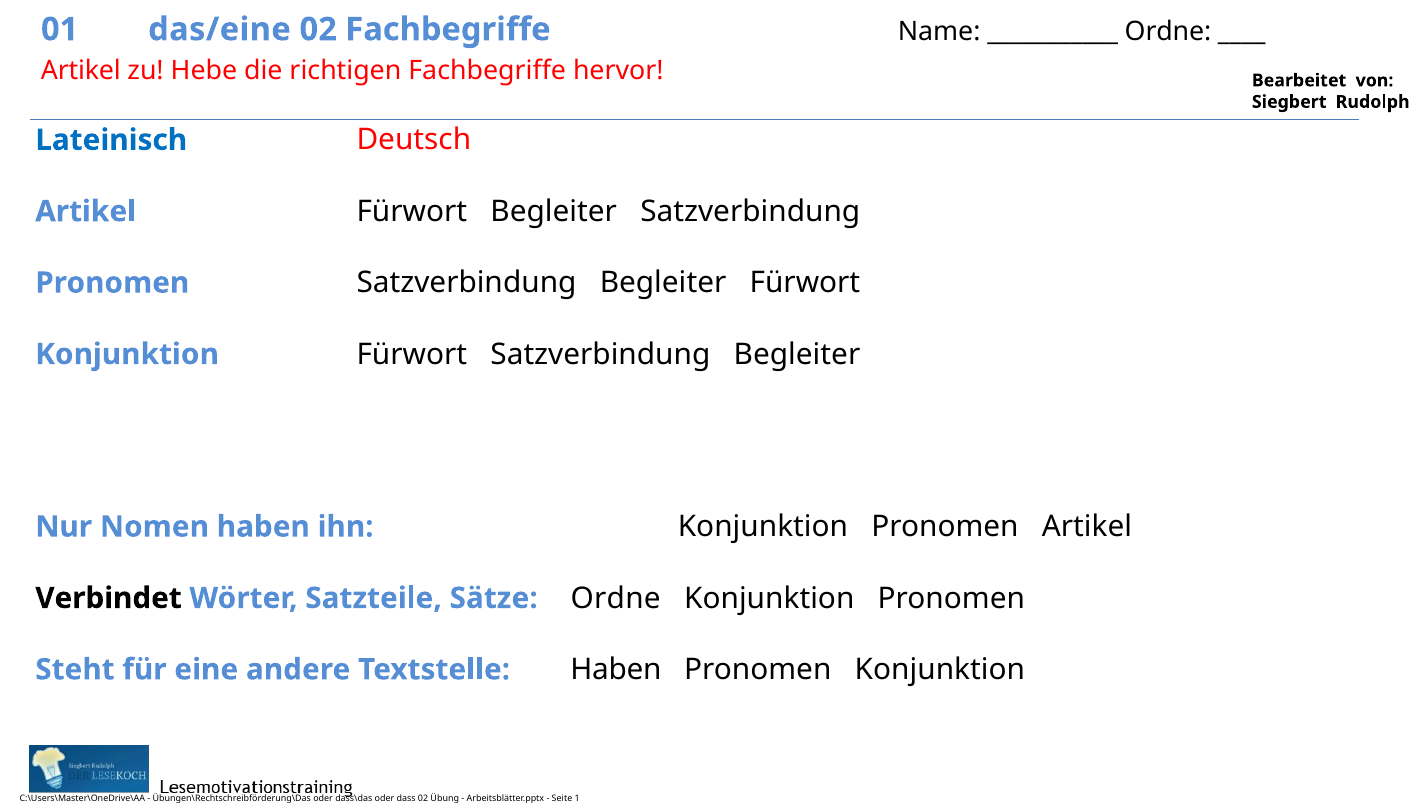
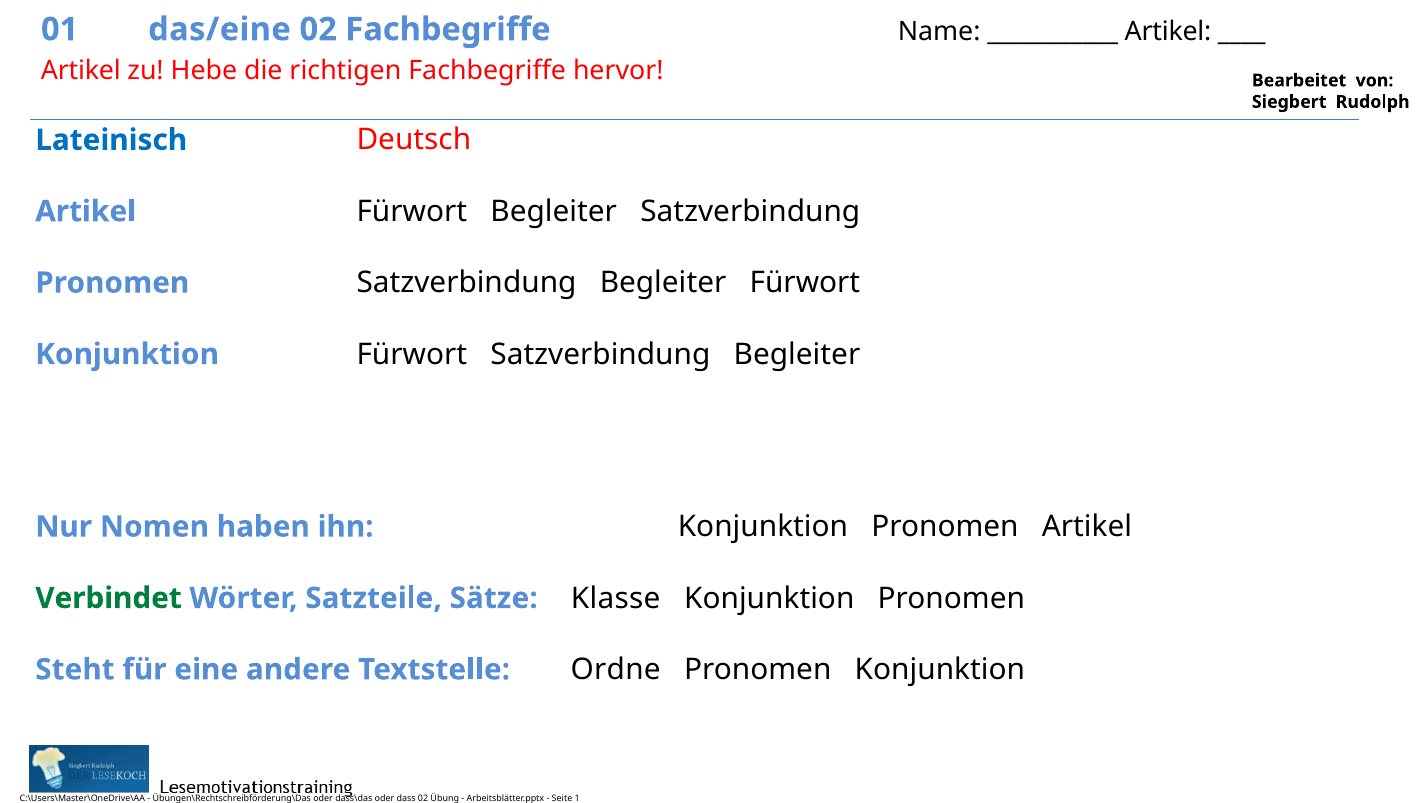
Ordne: Ordne -> Artikel (1168, 31)
Verbindet colour: black -> green (108, 598)
Sätze Ordne: Ordne -> Klasse (616, 598)
Textstelle Haben: Haben -> Ordne (616, 670)
